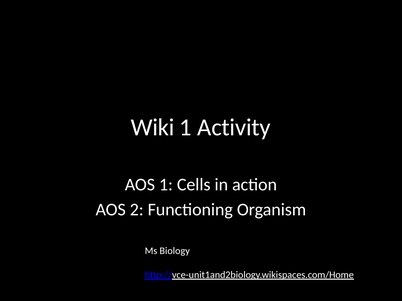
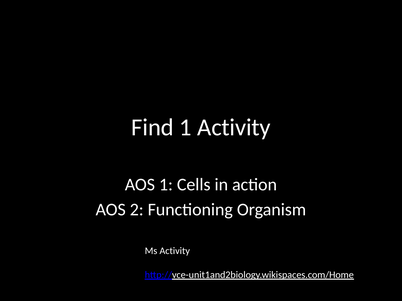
Wiki: Wiki -> Find (153, 128)
Ms Biology: Biology -> Activity (175, 251)
